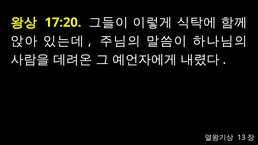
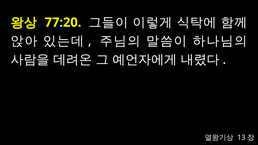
17:20: 17:20 -> 77:20 (63, 22)
